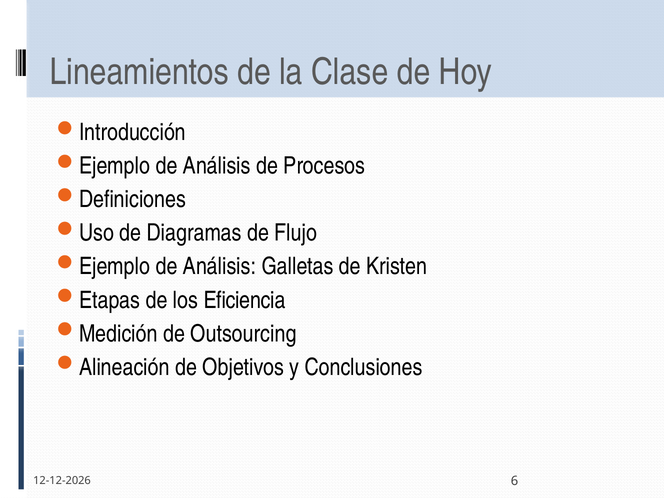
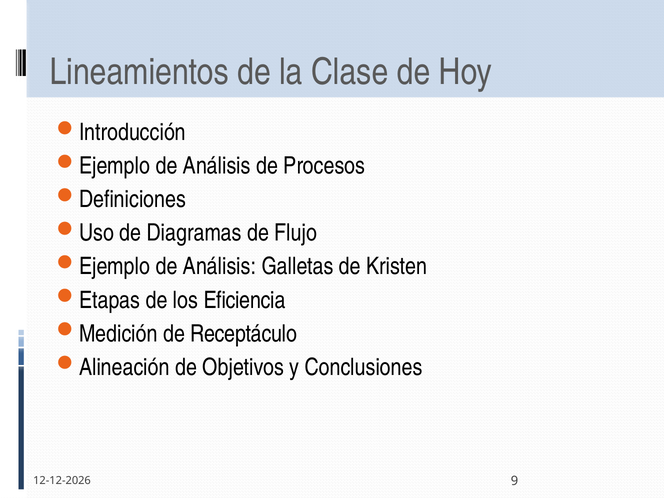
Outsourcing: Outsourcing -> Receptáculo (244, 334)
6: 6 -> 9 (514, 481)
